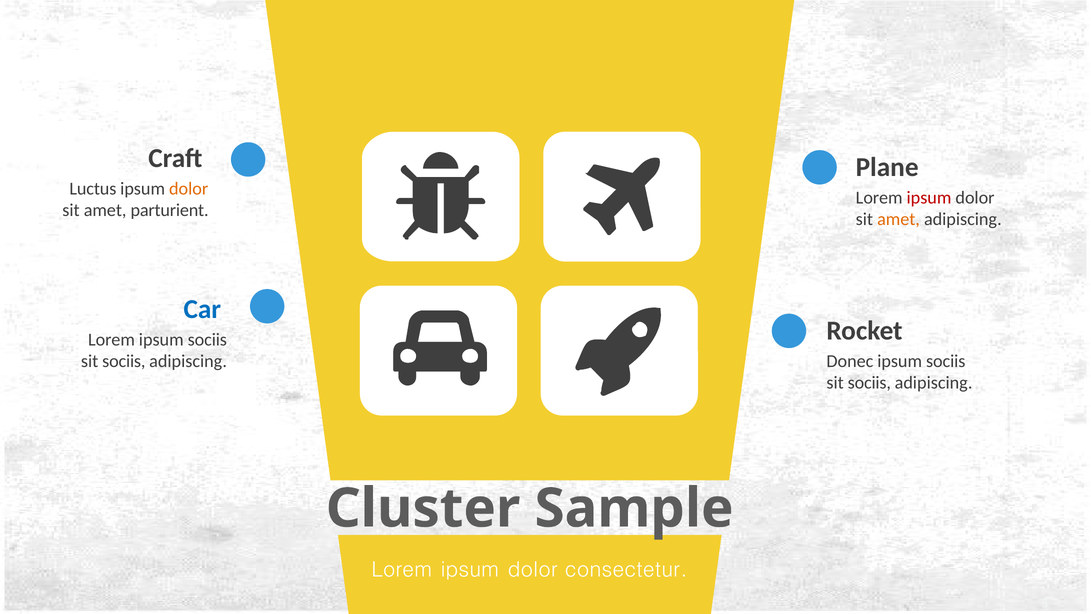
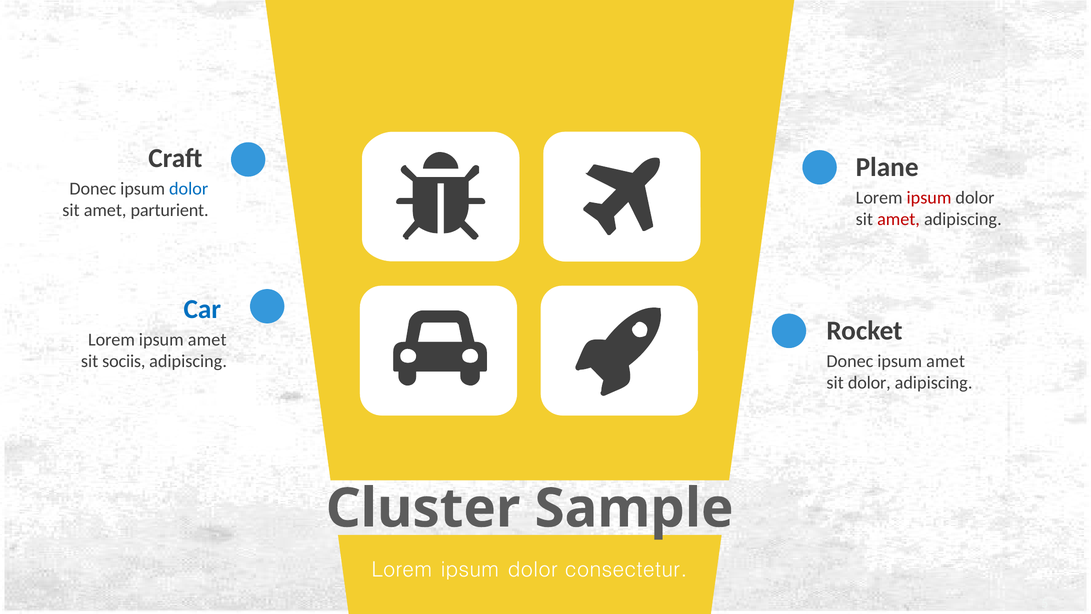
Luctus: Luctus -> Donec (93, 188)
dolor colour: orange -> blue (189, 188)
amet colour: orange -> red (899, 219)
Lorem ipsum sociis: sociis -> amet (207, 339)
sociis: sociis -> amet (946, 361)
sociis: sociis -> dolor (869, 383)
